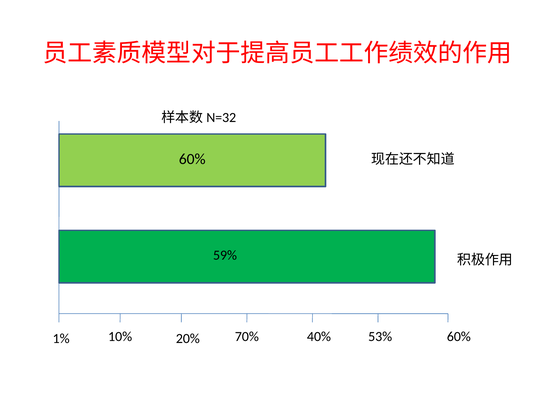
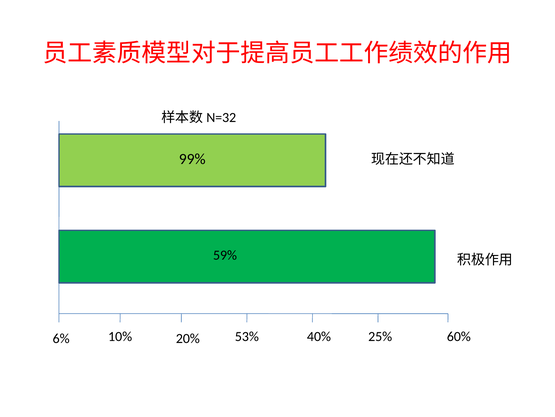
60%: 60% -> 99% (192, 159)
1%: 1% -> 6% (61, 338)
70%: 70% -> 53% (247, 336)
53%: 53% -> 25% (380, 336)
